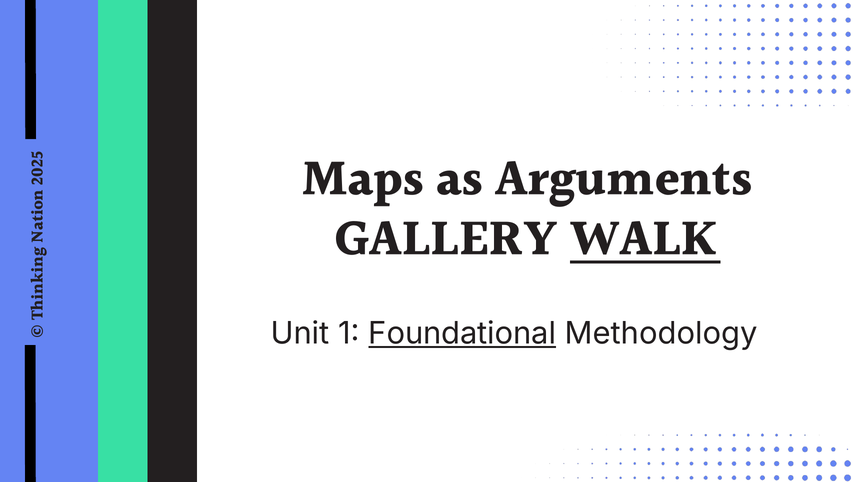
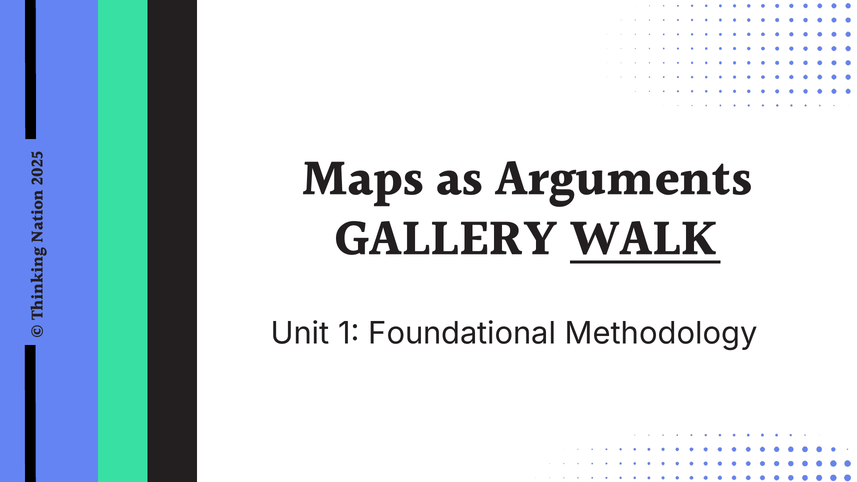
Foundational underline: present -> none (462, 334)
